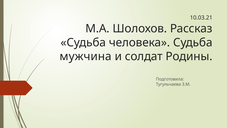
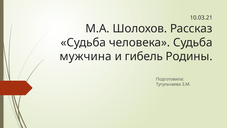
солдат: солдат -> гибель (144, 56)
